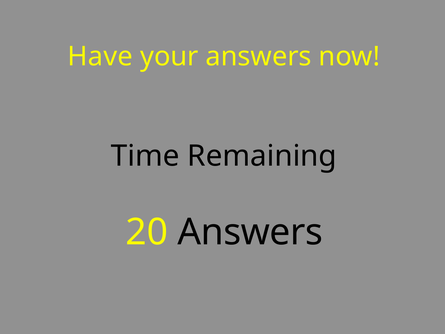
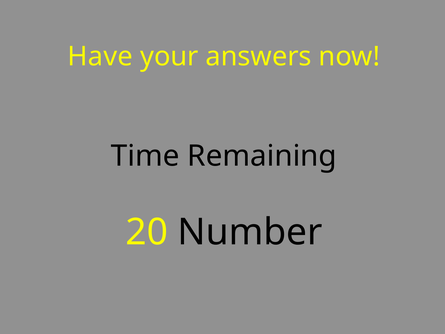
20 Answers: Answers -> Number (250, 232)
